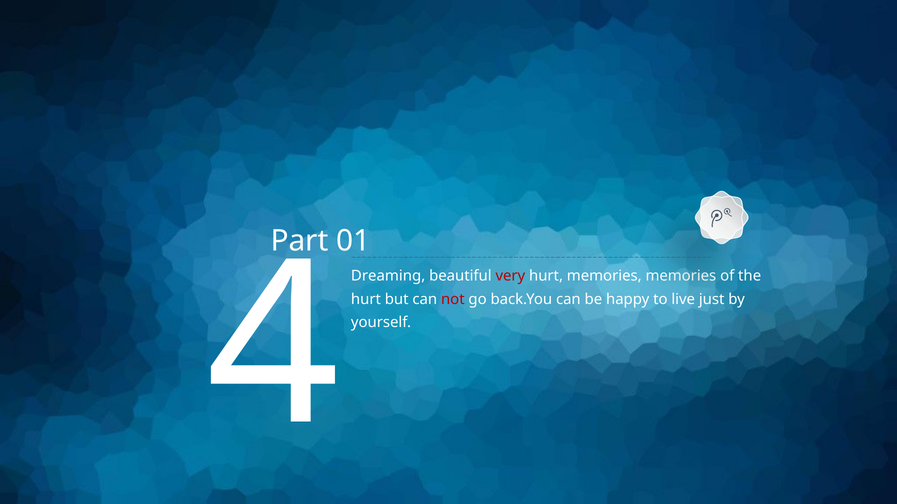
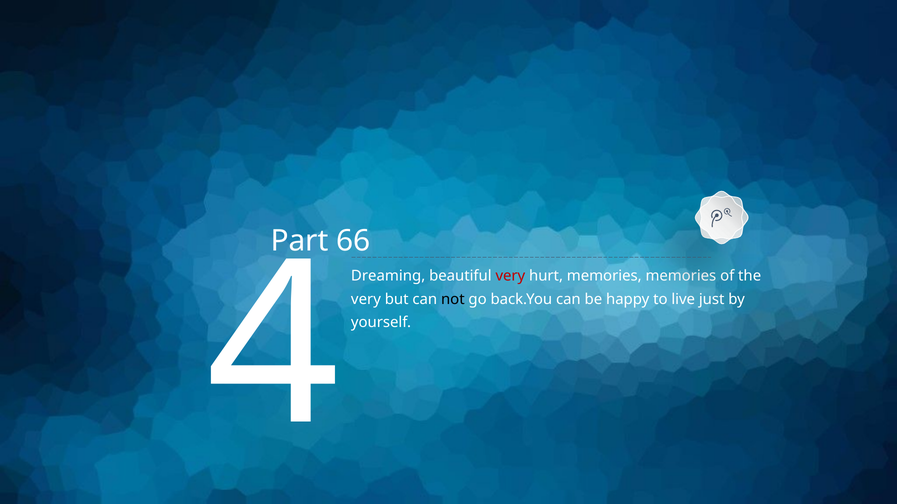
01: 01 -> 66 (353, 241)
hurt: hurt -> very (366, 299)
not colour: red -> black (453, 299)
